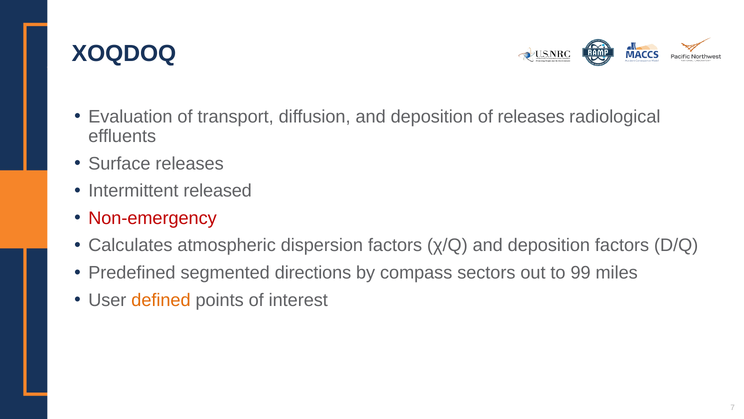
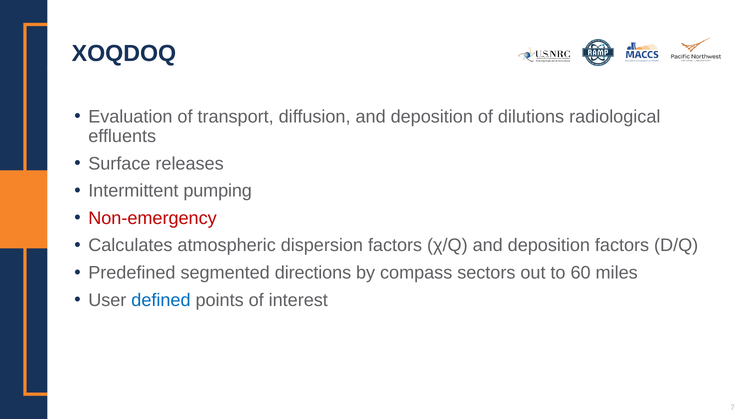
of releases: releases -> dilutions (531, 117)
released: released -> pumping (218, 191)
99: 99 -> 60 (581, 273)
defined colour: orange -> blue (161, 300)
